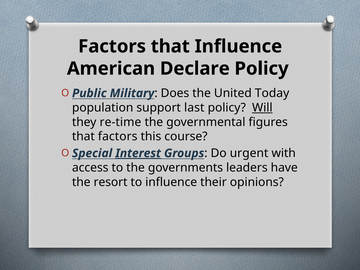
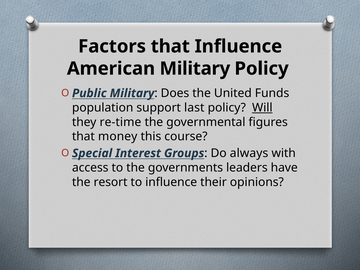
American Declare: Declare -> Military (195, 69)
Today: Today -> Funds (272, 93)
that factors: factors -> money (118, 136)
Interest underline: present -> none (138, 153)
urgent: urgent -> always (249, 153)
